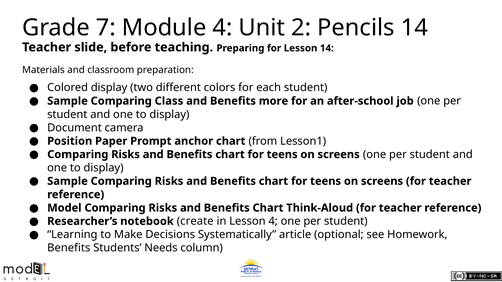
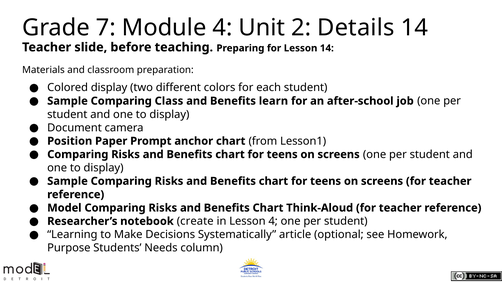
Pencils: Pencils -> Details (356, 28)
more: more -> learn (273, 101)
Benefits: Benefits -> Purpose (69, 248)
